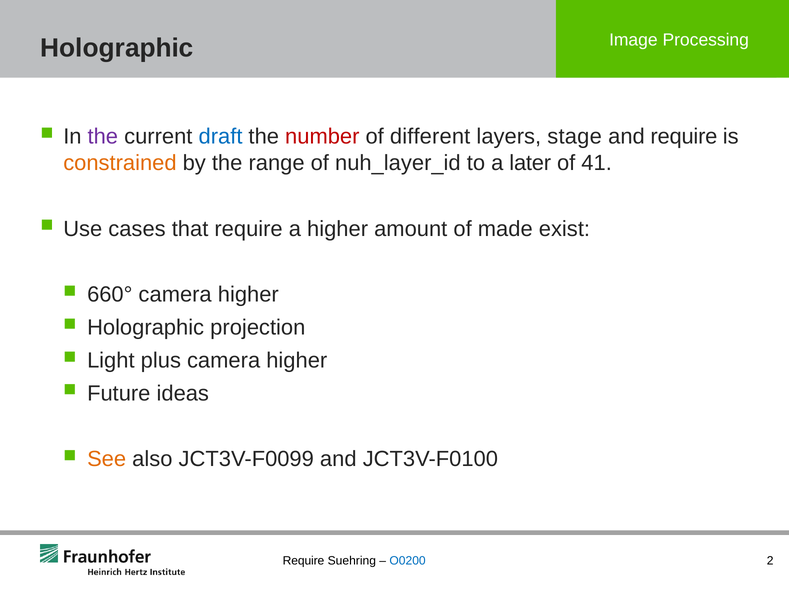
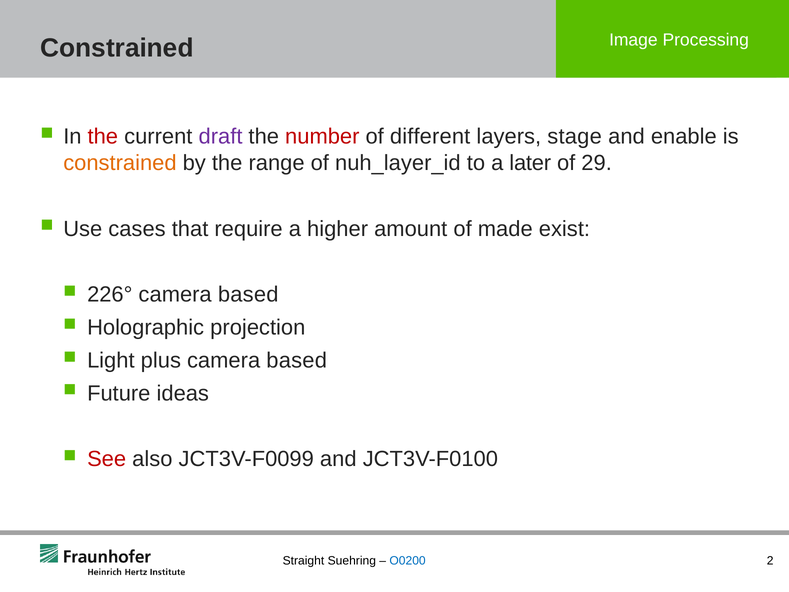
Holographic: Holographic -> Constrained (117, 48)
the colour: purple -> red (103, 137)
draft colour: blue -> purple (221, 137)
and require: require -> enable (684, 137)
41: 41 -> 29 (597, 163)
660°: 660° -> 226° (110, 295)
higher: higher -> based (248, 295)
higher: higher -> based (297, 360)
See colour: orange -> red (107, 459)
Require: Require -> Straight (303, 561)
